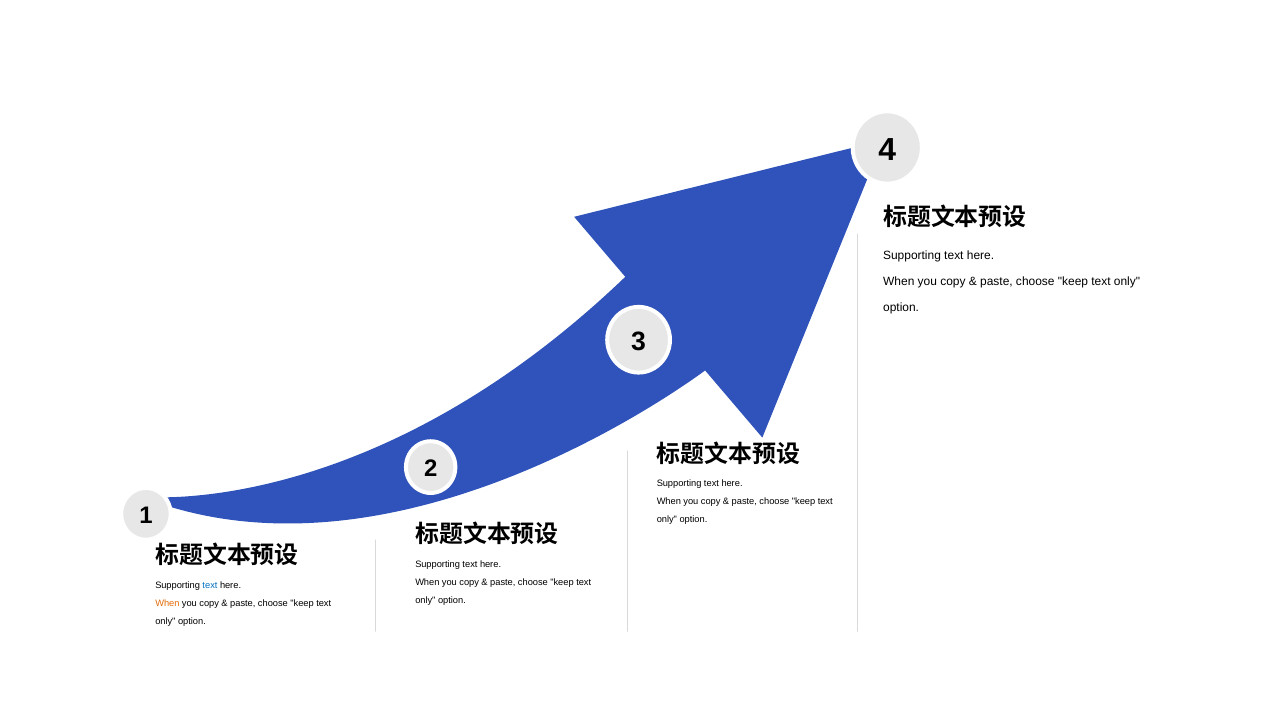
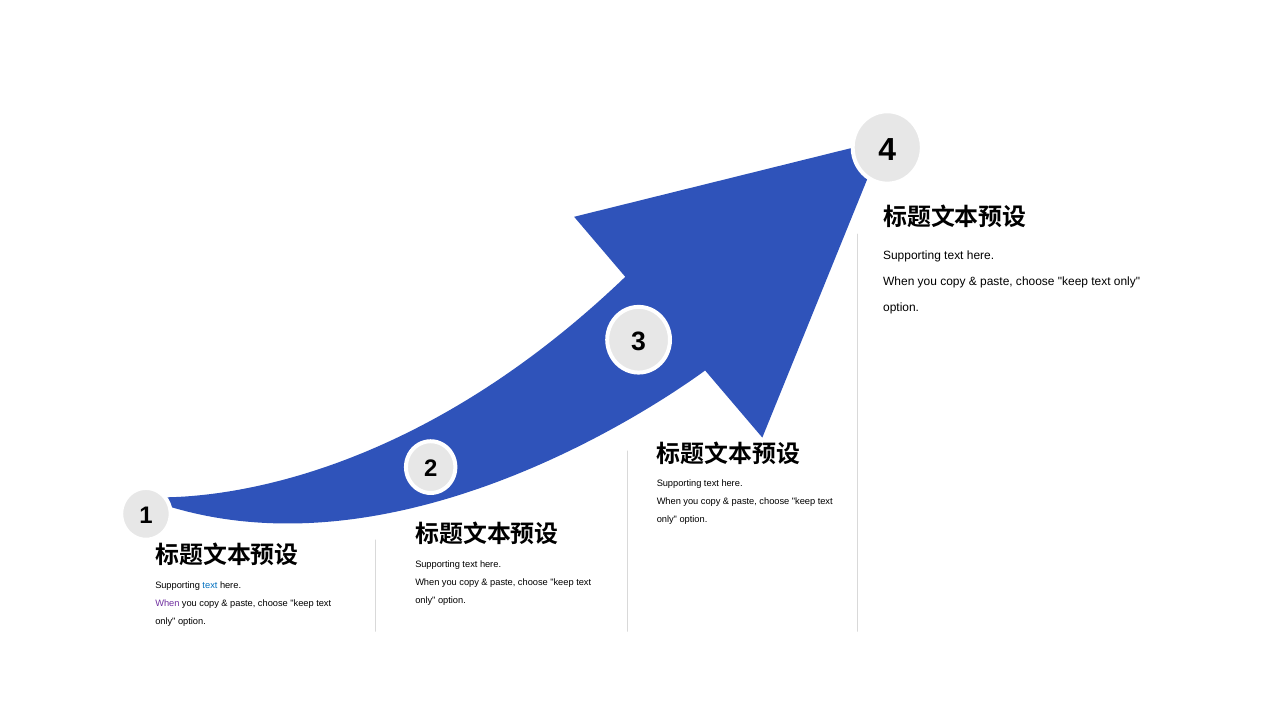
When colour: orange -> purple (167, 603)
